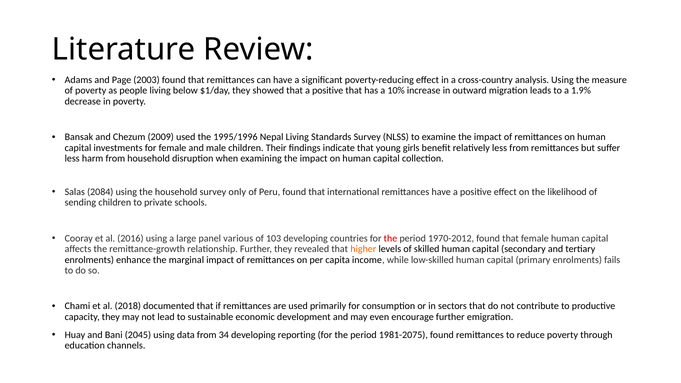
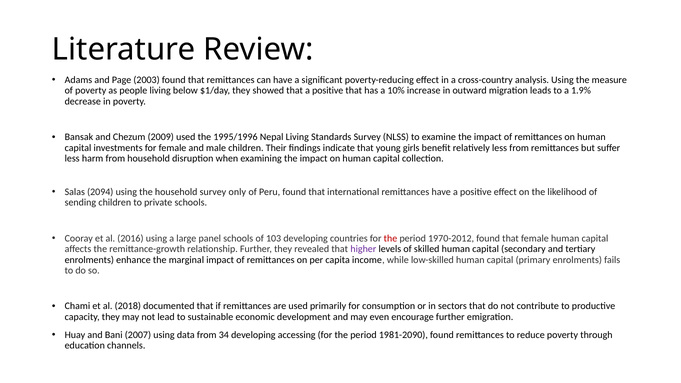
2084: 2084 -> 2094 (100, 192)
panel various: various -> schools (238, 238)
higher colour: orange -> purple (363, 249)
2045: 2045 -> 2007 (138, 335)
reporting: reporting -> accessing (297, 335)
1981-2075: 1981-2075 -> 1981-2090 (403, 335)
